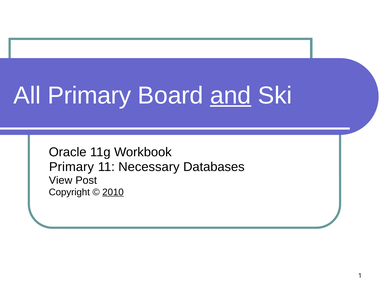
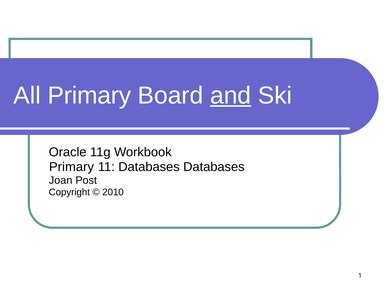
11 Necessary: Necessary -> Databases (149, 167)
View: View -> Joan (61, 181)
2010 underline: present -> none (113, 193)
